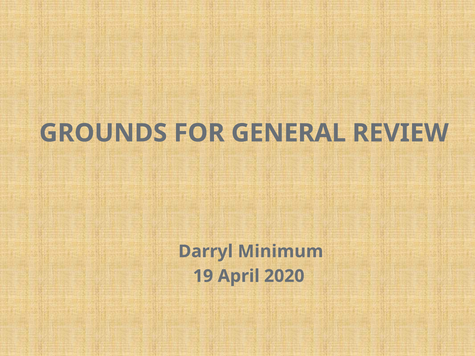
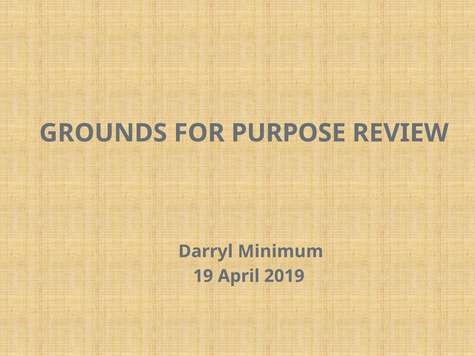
GENERAL: GENERAL -> PURPOSE (289, 133)
2020: 2020 -> 2019 (284, 276)
